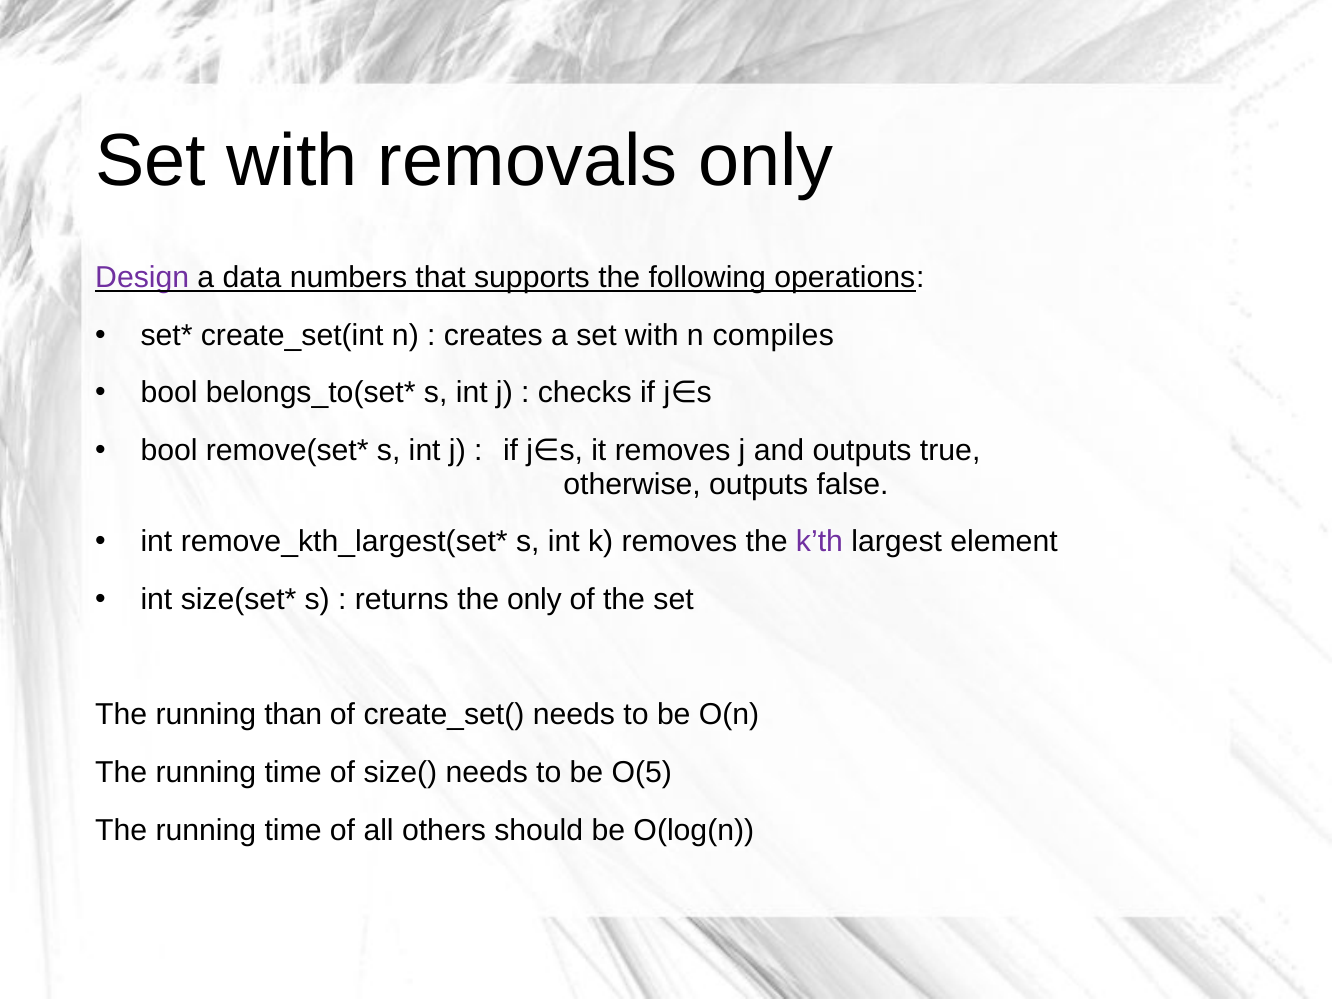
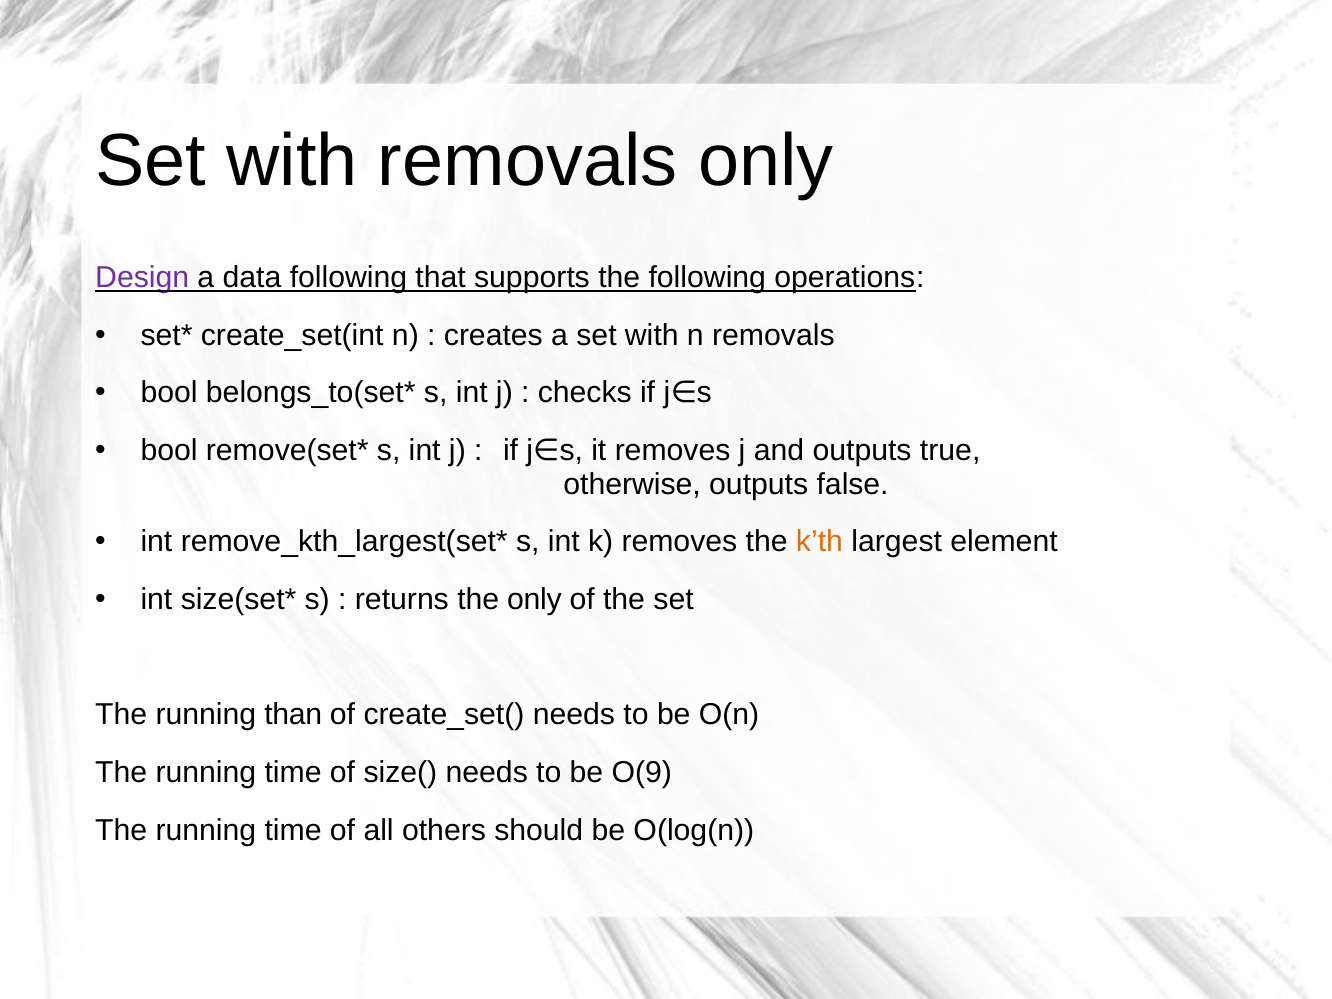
data numbers: numbers -> following (348, 277)
n compiles: compiles -> removals (773, 335)
k’th colour: purple -> orange (819, 542)
O(5: O(5 -> O(9 (642, 772)
